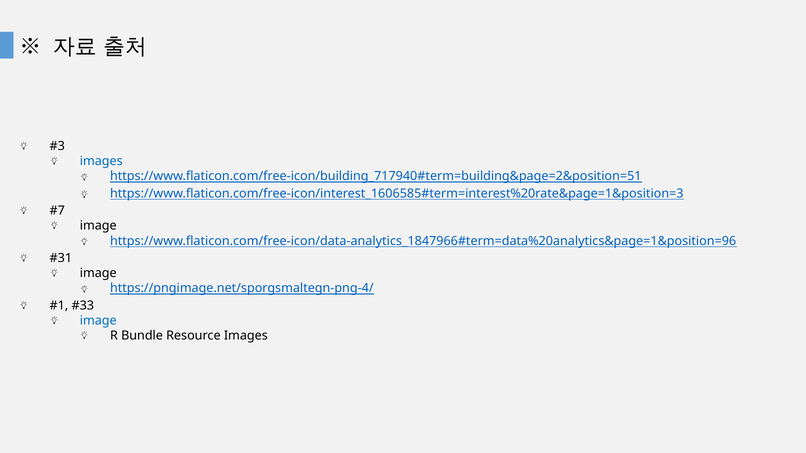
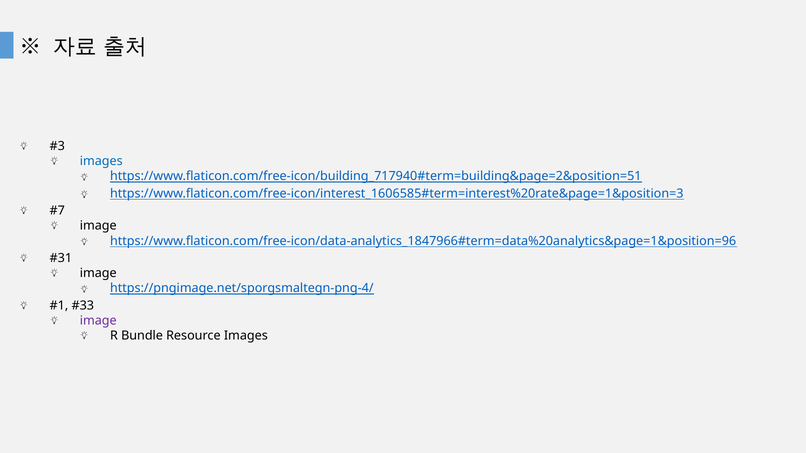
image colour: blue -> purple (98, 321)
